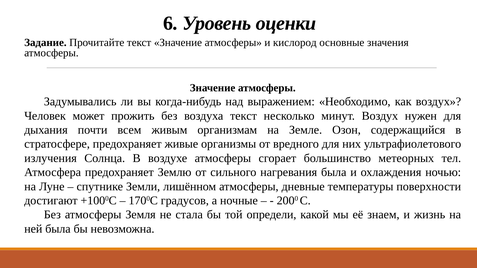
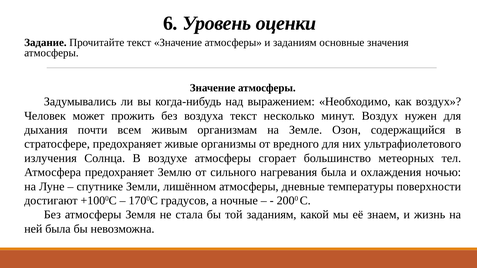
и кислород: кислород -> заданиям (295, 42)
той определи: определи -> заданиям (271, 215)
